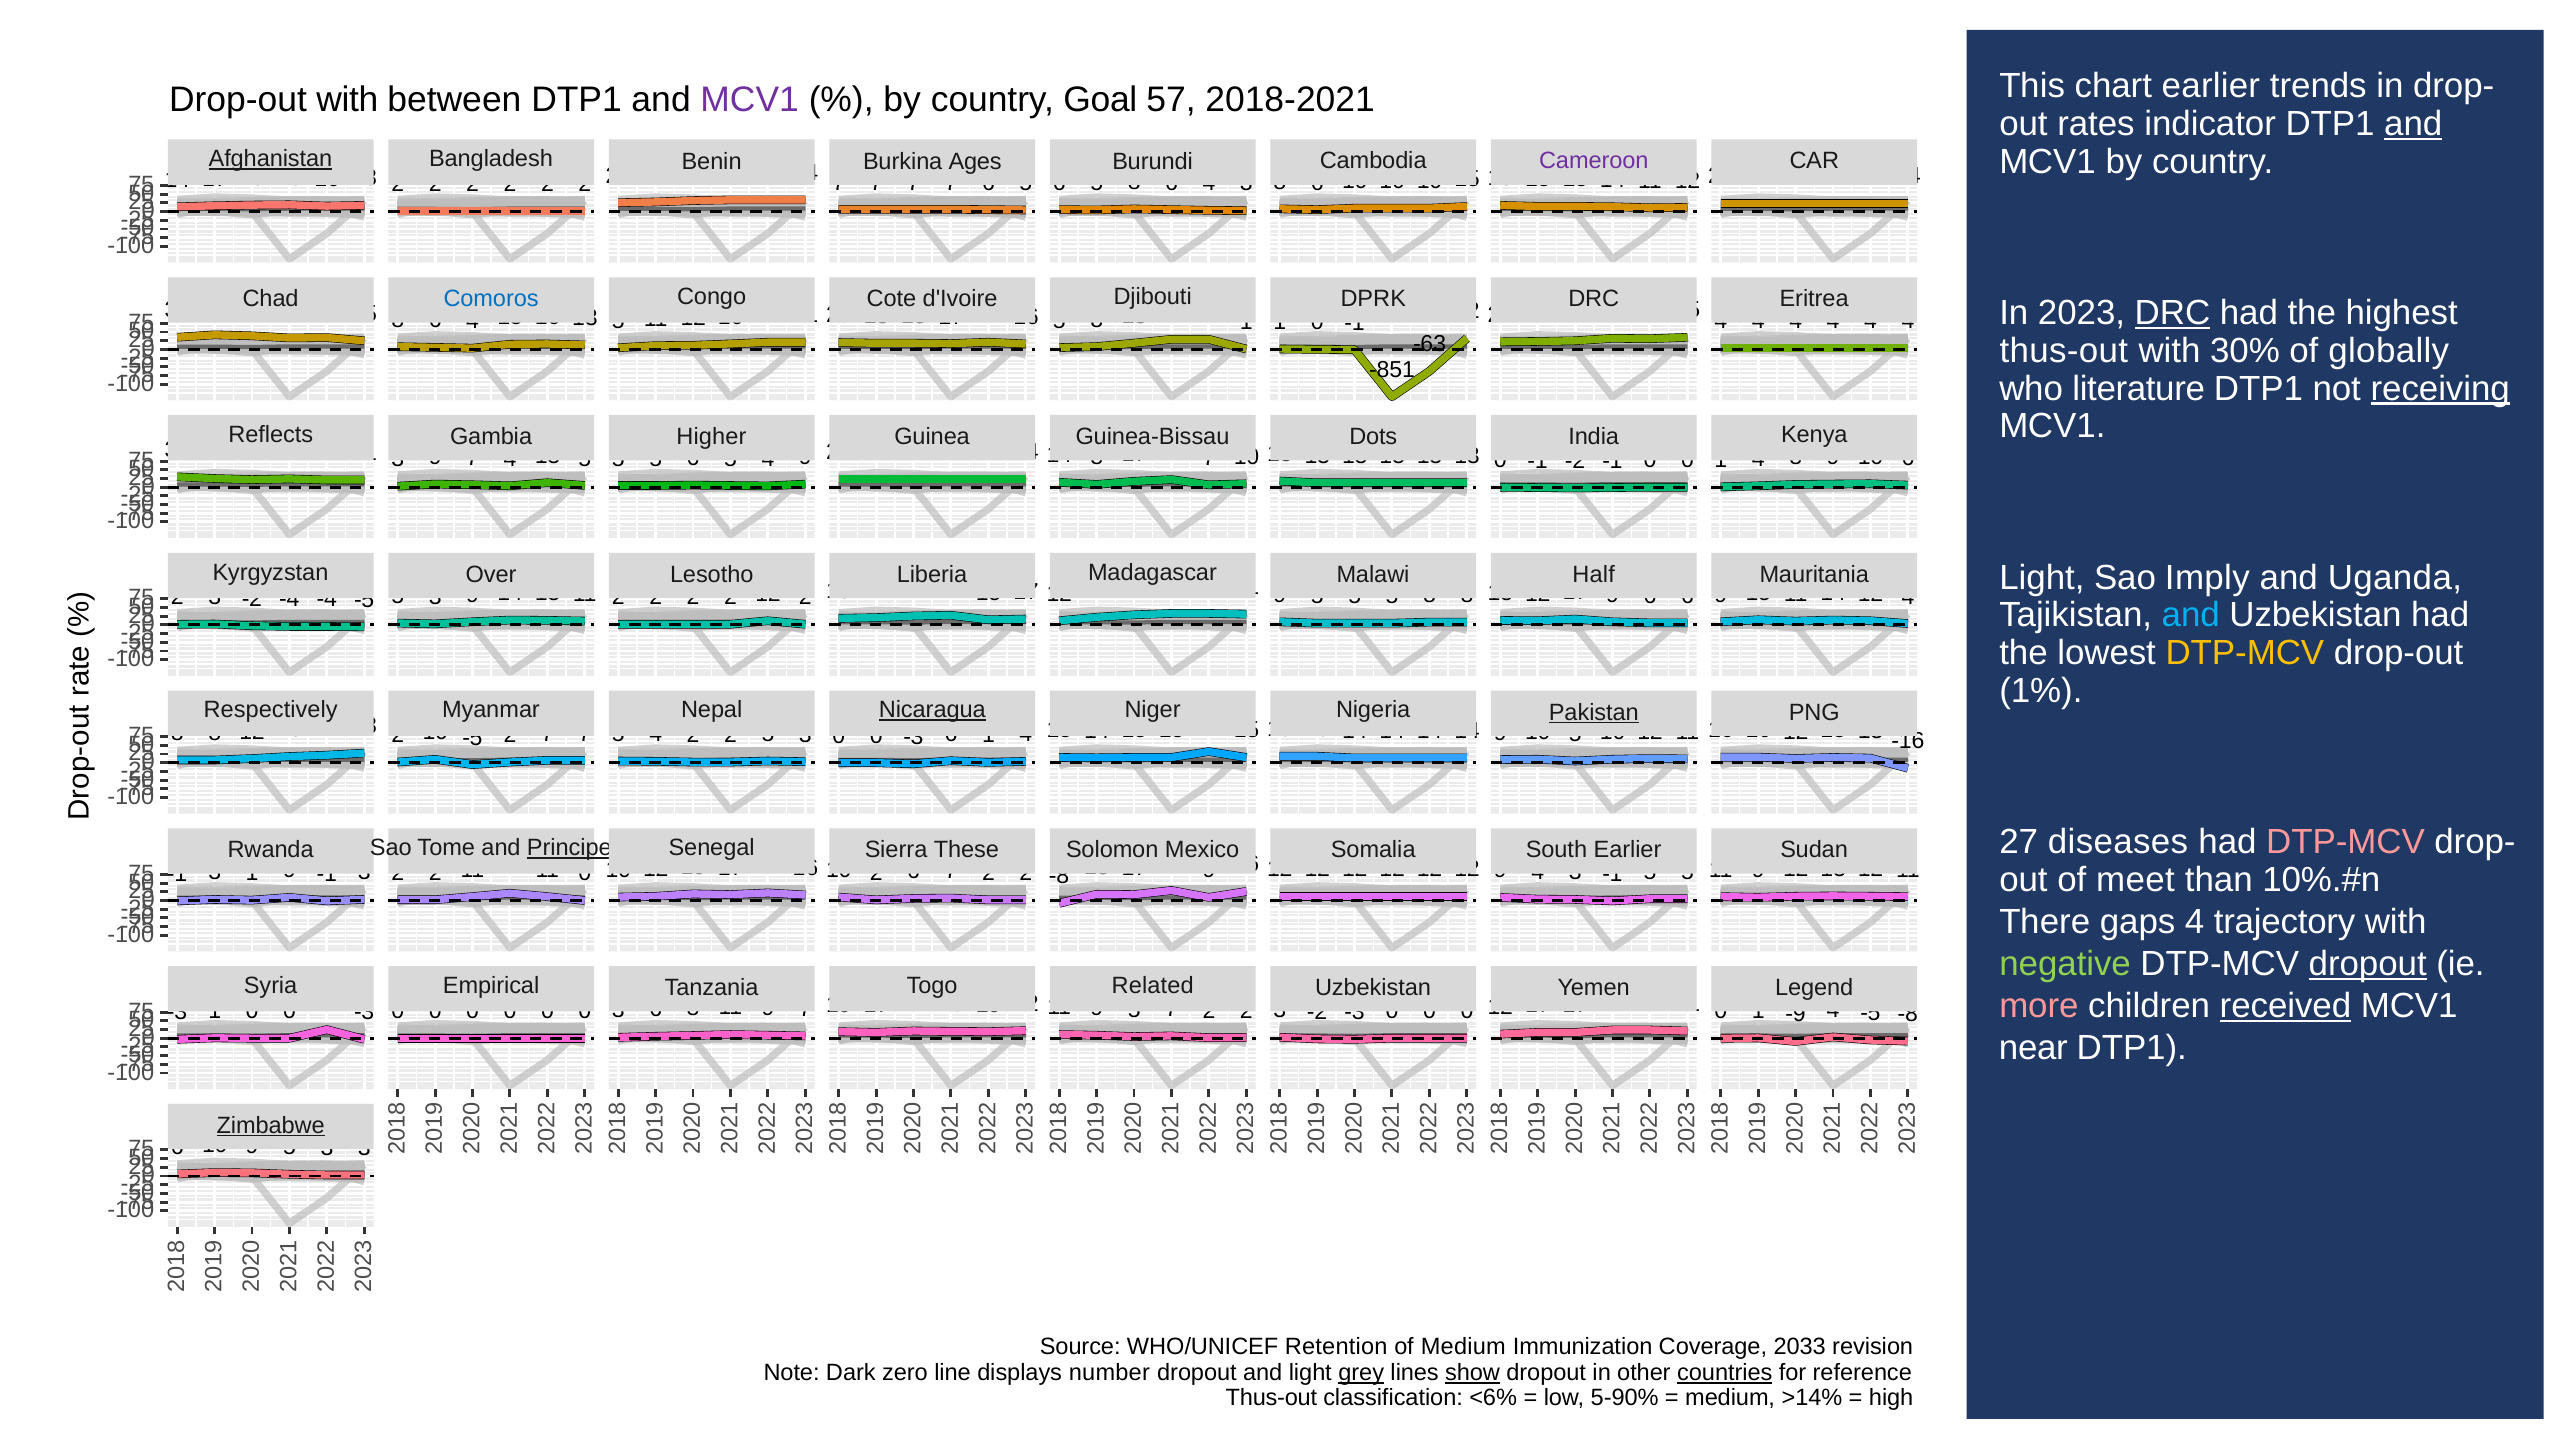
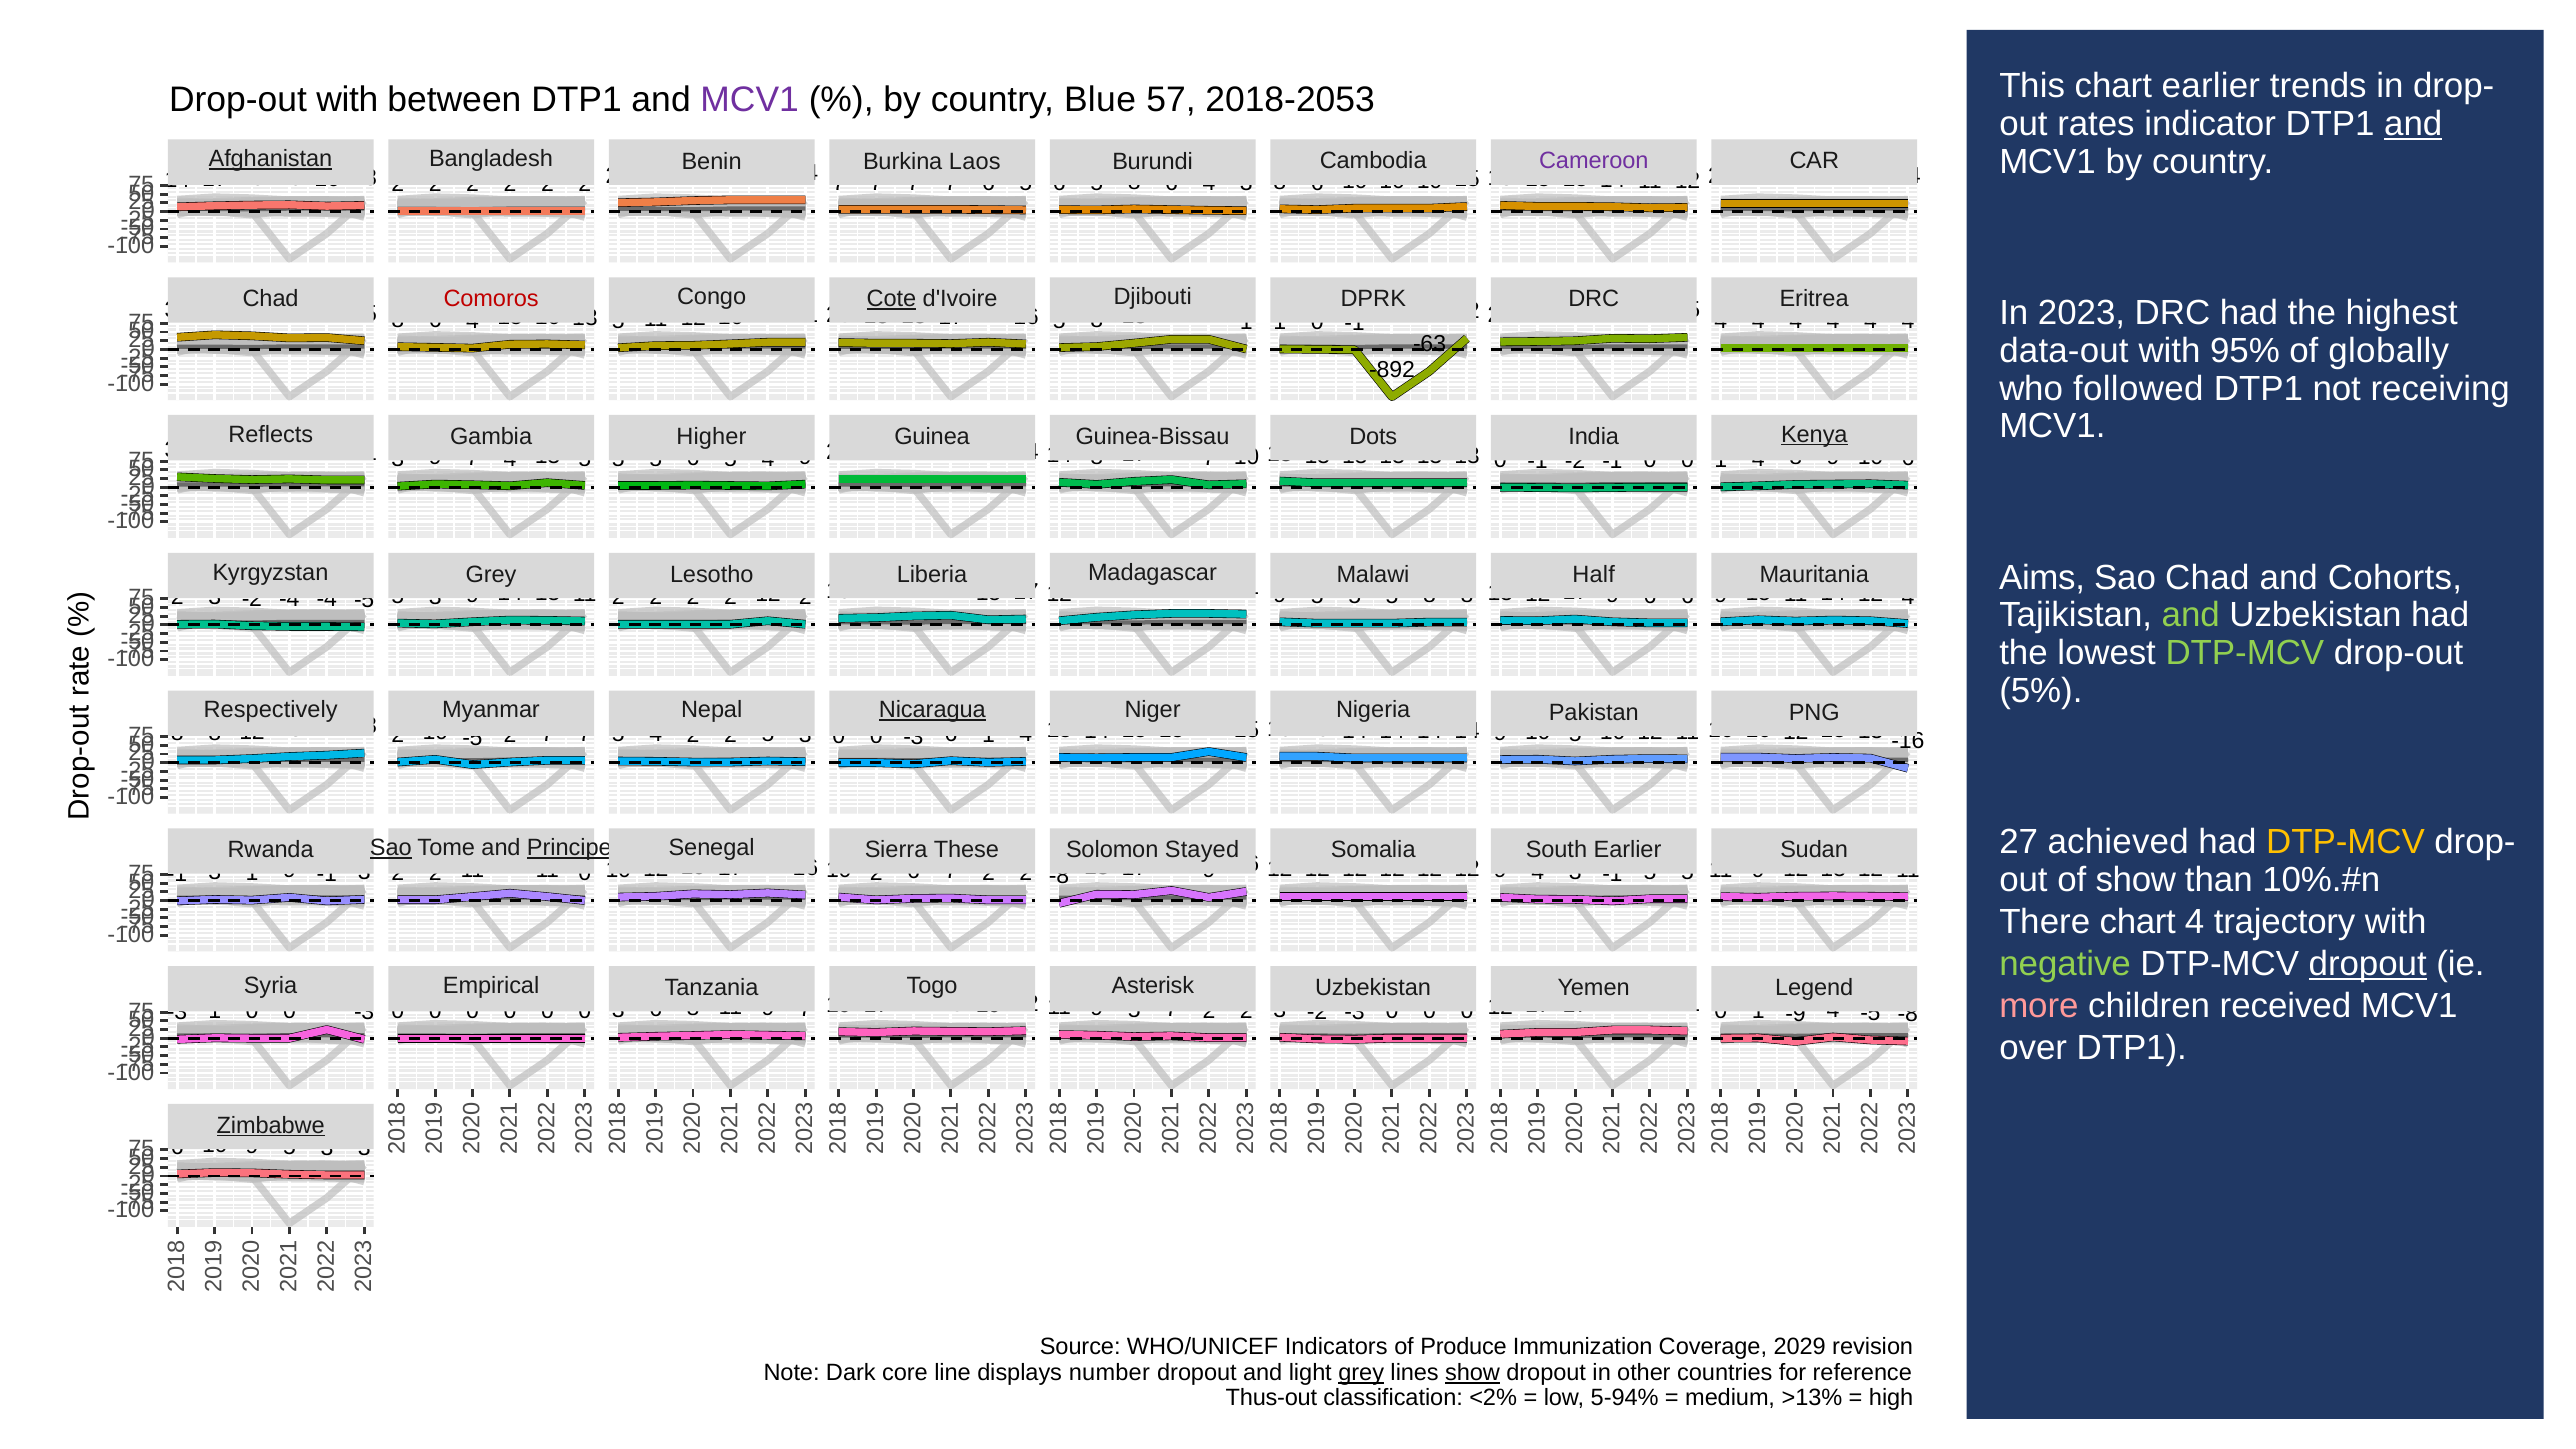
Goal: Goal -> Blue (1100, 100)
2018-2021: 2018-2021 -> 2018-2053 (1290, 100)
Ages: Ages -> Laos (975, 161)
Comoros colour: blue -> red (491, 299)
Cote underline: none -> present (891, 299)
DRC underline: present -> none (2172, 313)
thus-out: thus-out -> data-out (2064, 351)
30%: 30% -> 95% (2245, 351)
-851: -851 -> -892 (1392, 370)
literature: literature -> followed (2138, 388)
receiving underline: present -> none (2440, 388)
Kenya underline: none -> present (1814, 434)
Kyrgyzstan Over: Over -> Grey (491, 575)
Light: Light -> Aims (2042, 578)
Sao Imply: Imply -> Chad (2207, 578)
Uganda: Uganda -> Cohorts (2395, 578)
and colour: light blue -> light green (2191, 615)
DTP-MCV colour: yellow -> light green (2245, 653)
1%: 1% -> 5% (2041, 691)
Pakistan underline: present -> none (1594, 712)
diseases: diseases -> achieved (2118, 842)
DTP-MCV colour: pink -> yellow (2345, 842)
Sao underline: none -> present (391, 848)
Mexico: Mexico -> Stayed (1202, 850)
of meet: meet -> show (2136, 880)
There gaps: gaps -> chart (2138, 922)
Related: Related -> Asterisk (1153, 986)
received underline: present -> none (2285, 1006)
near: near -> over (2033, 1048)
Retention: Retention -> Indicators (1336, 1347)
of Medium: Medium -> Produce (1464, 1347)
2033: 2033 -> 2029 (1800, 1347)
zero: zero -> core (905, 1373)
countries underline: present -> none (1725, 1373)
<6%: <6% -> <2% (1493, 1398)
5-90%: 5-90% -> 5-94% (1625, 1398)
>14%: >14% -> >13% (1812, 1398)
